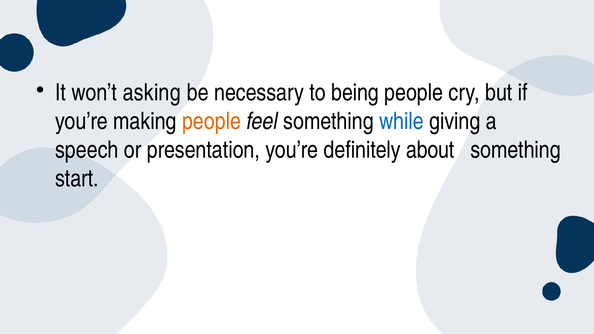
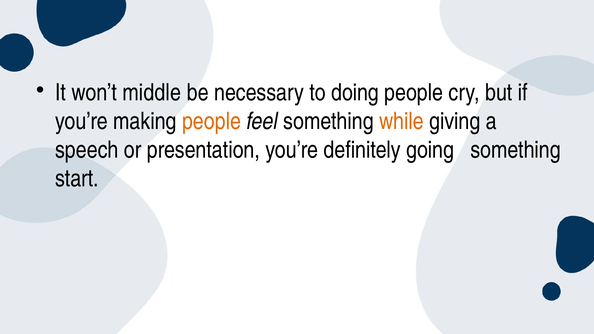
asking: asking -> middle (152, 93)
being: being -> doing (355, 93)
while colour: blue -> orange (401, 121)
about: about -> going (430, 150)
